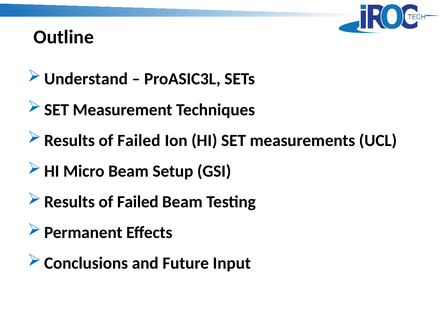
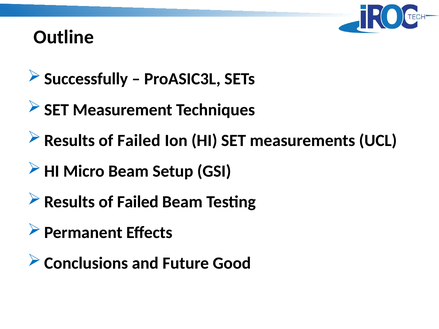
Understand: Understand -> Successfully (86, 79)
Input: Input -> Good (232, 264)
